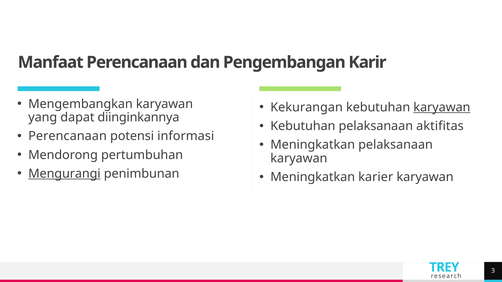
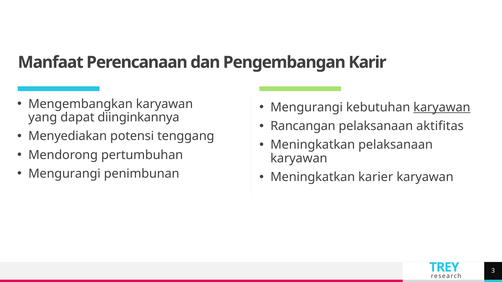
Kekurangan: Kekurangan -> Mengurangi (307, 107)
Kebutuhan: Kebutuhan -> Rancangan (303, 126)
Perencanaan: Perencanaan -> Menyediakan (68, 136)
informasi: informasi -> tenggang (186, 136)
Mengurangi underline: present -> none (64, 174)
